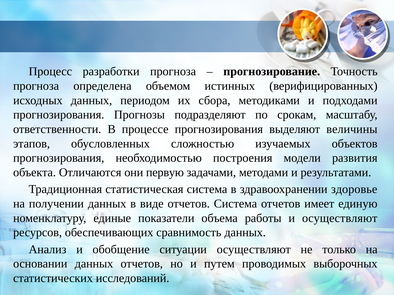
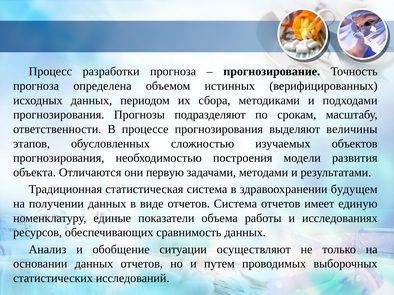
здоровье: здоровье -> будущем (354, 190)
и осуществляют: осуществляют -> исследованиях (340, 218)
